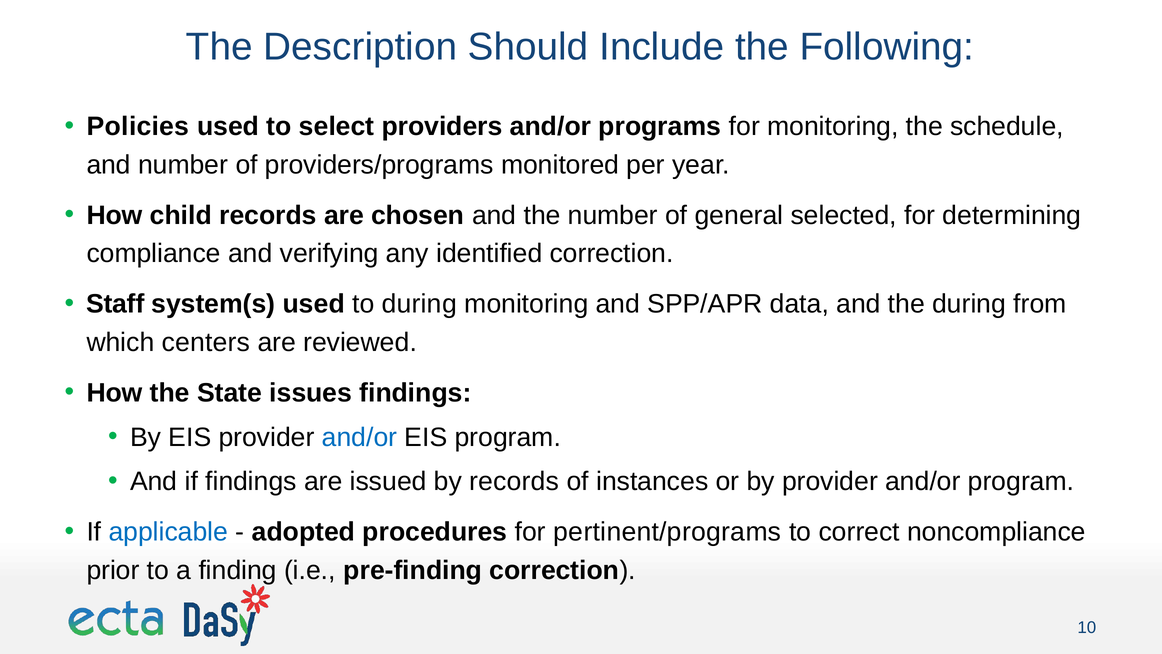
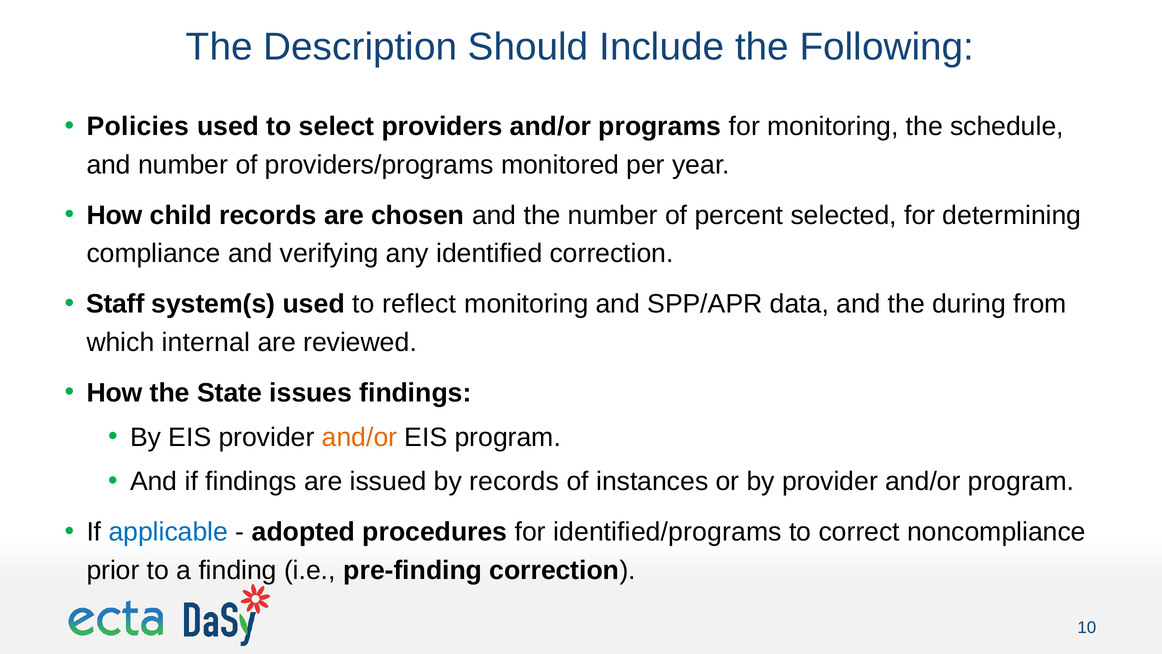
general: general -> percent (739, 215)
to during: during -> reflect (419, 304)
centers: centers -> internal (206, 342)
and/or colour: blue -> orange (360, 437)
pertinent/programs: pertinent/programs -> identified/programs (667, 532)
